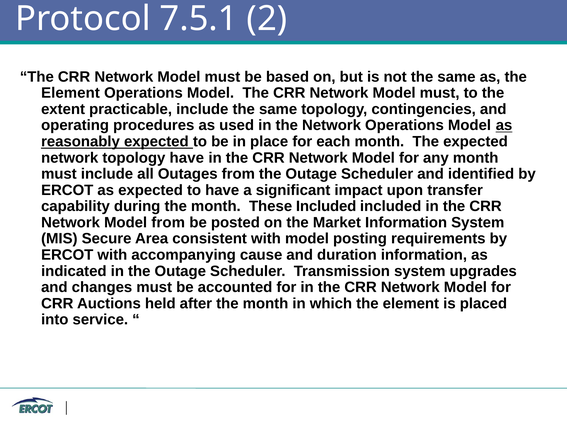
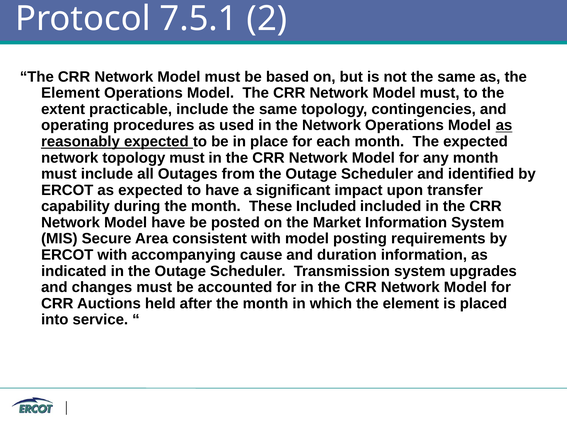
topology have: have -> must (187, 157)
Model from: from -> have (168, 222)
